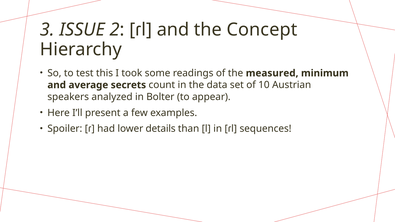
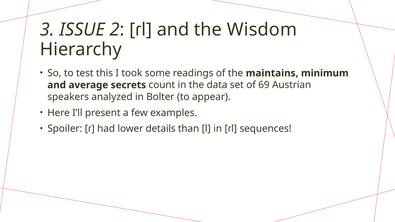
Concept: Concept -> Wisdom (262, 30)
measured: measured -> maintains (272, 73)
10: 10 -> 69 (264, 85)
